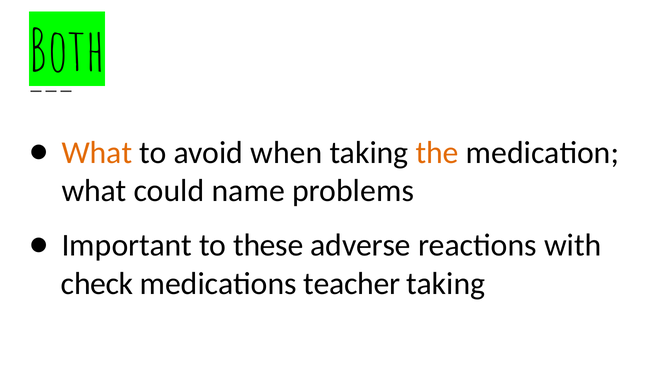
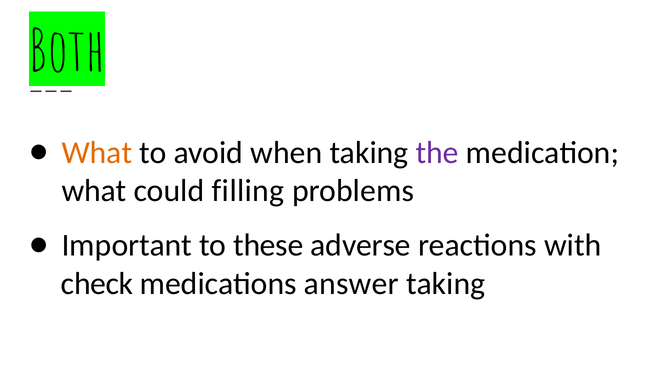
the colour: orange -> purple (437, 153)
name: name -> filling (248, 191)
teacher: teacher -> answer (351, 284)
